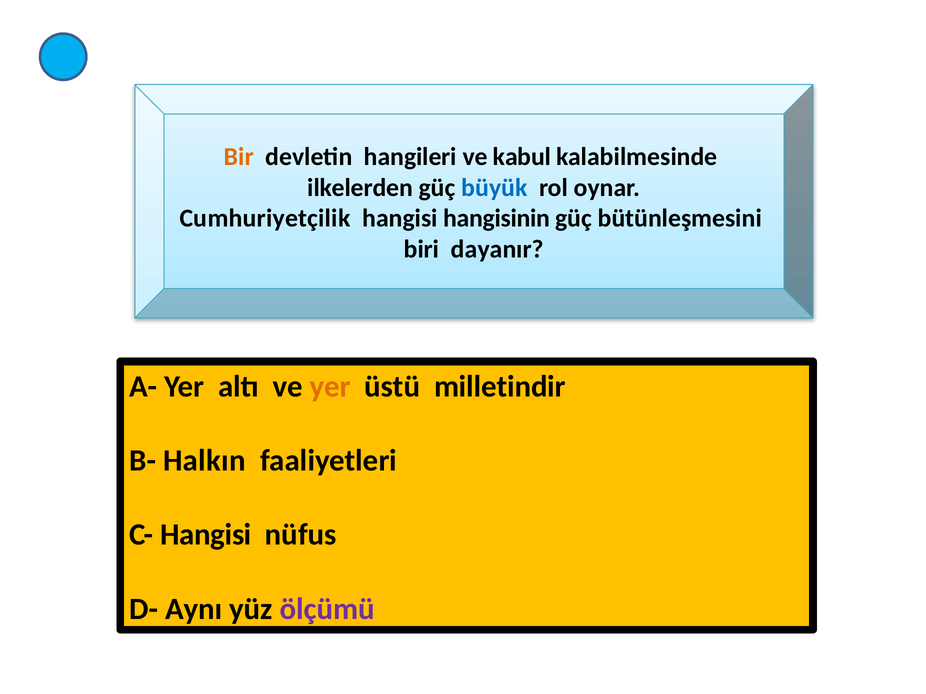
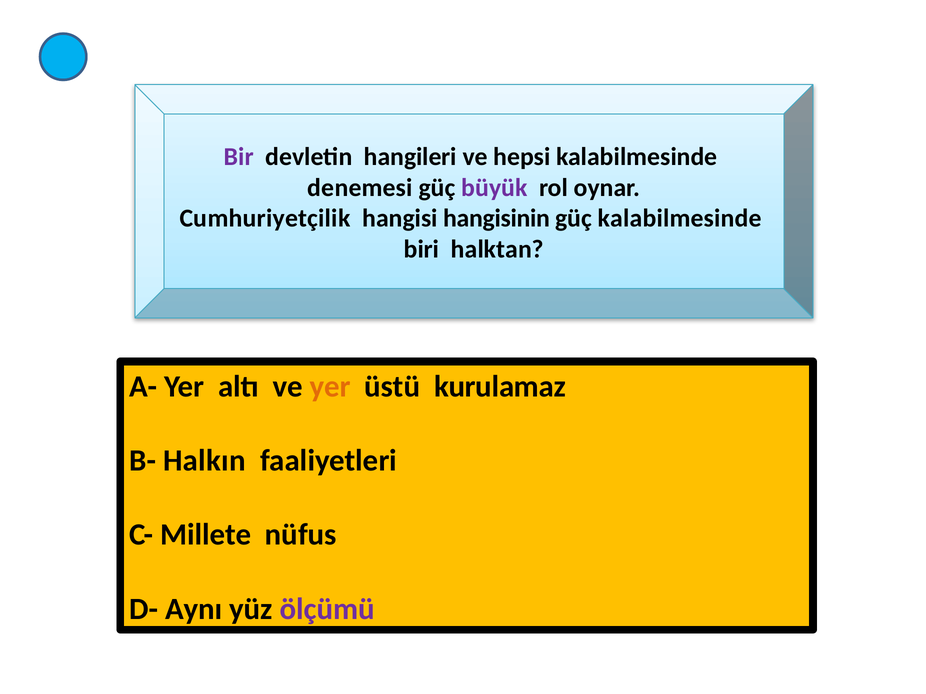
Bir colour: orange -> purple (239, 157)
kabul: kabul -> hepsi (522, 157)
ilkelerden: ilkelerden -> denemesi (360, 188)
büyük colour: blue -> purple (494, 188)
güç bütünleşmesini: bütünleşmesini -> kalabilmesinde (680, 219)
dayanır: dayanır -> halktan (497, 250)
milletindir: milletindir -> kurulamaz (500, 387)
C- Hangisi: Hangisi -> Millete (206, 535)
